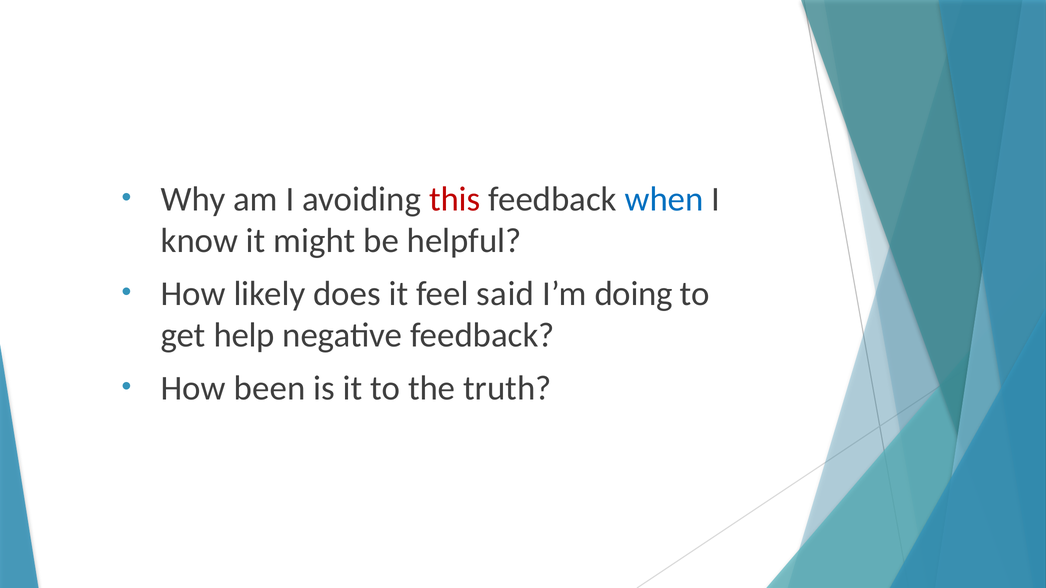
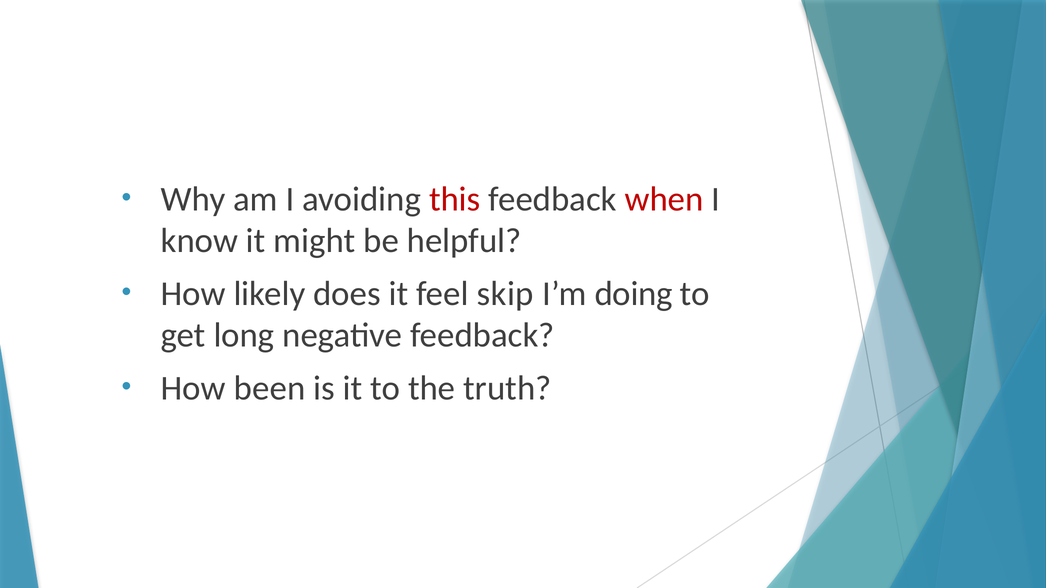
when colour: blue -> red (664, 199)
said: said -> skip (505, 294)
help: help -> long (244, 336)
